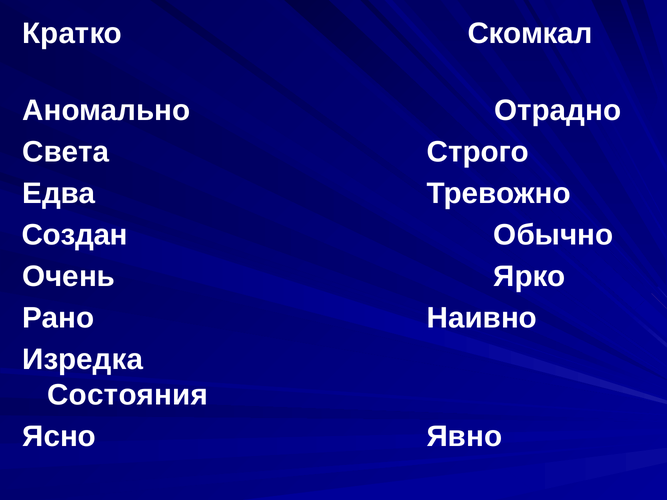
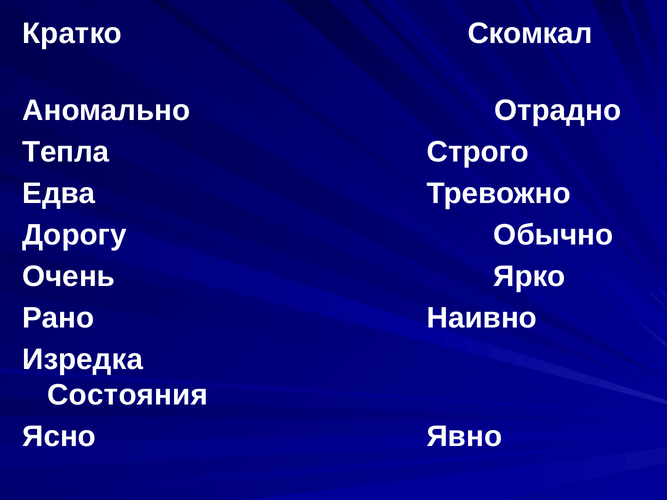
Света: Света -> Тепла (66, 152)
Создан: Создан -> Дорогу (75, 235)
